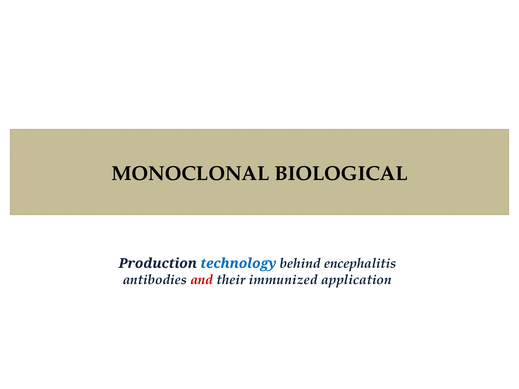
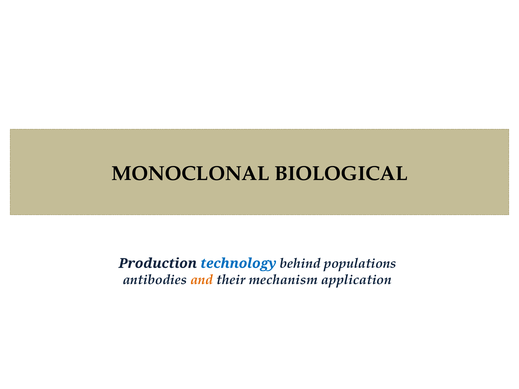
encephalitis: encephalitis -> populations (360, 264)
and colour: red -> orange (202, 280)
immunized: immunized -> mechanism (283, 280)
